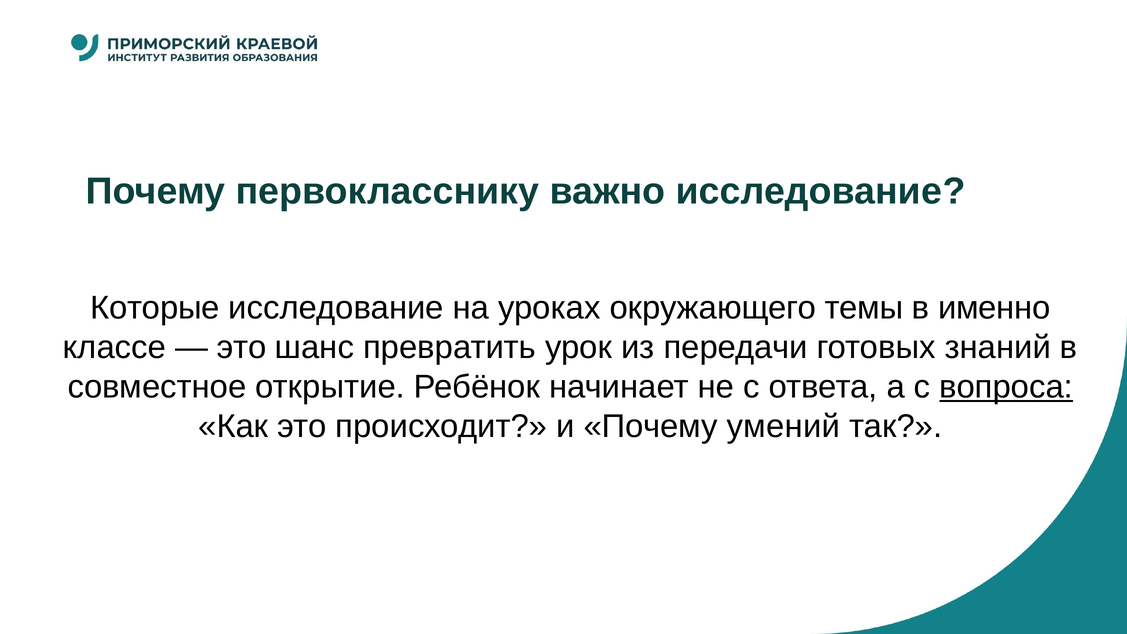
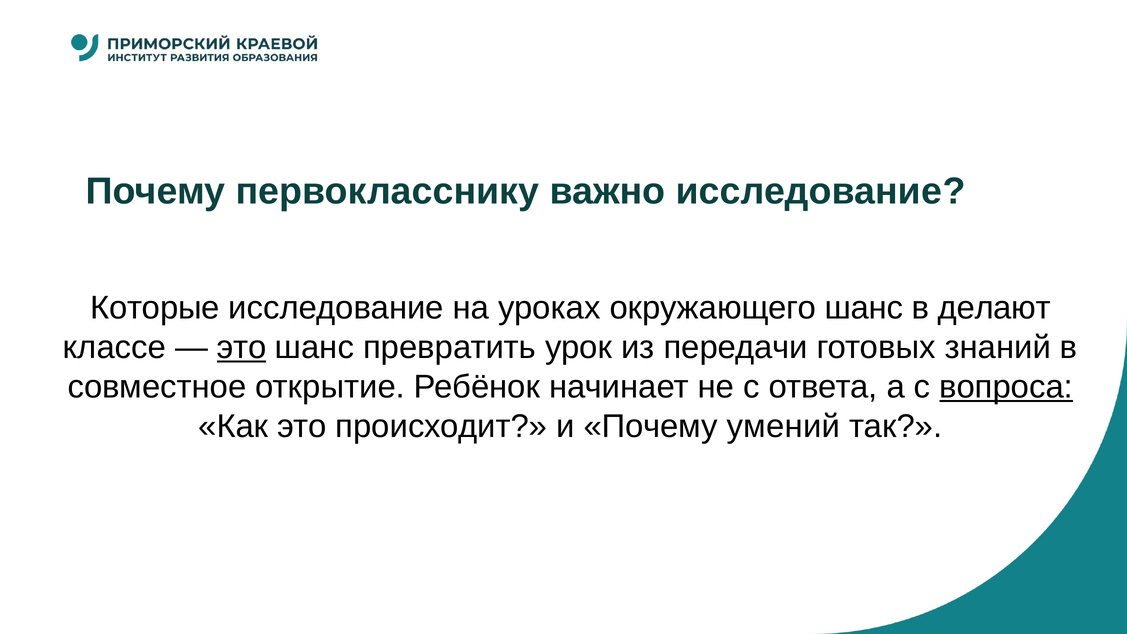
окружающего темы: темы -> шанс (864, 308)
именно: именно -> делают (994, 308)
это underline: none -> present (242, 347)
